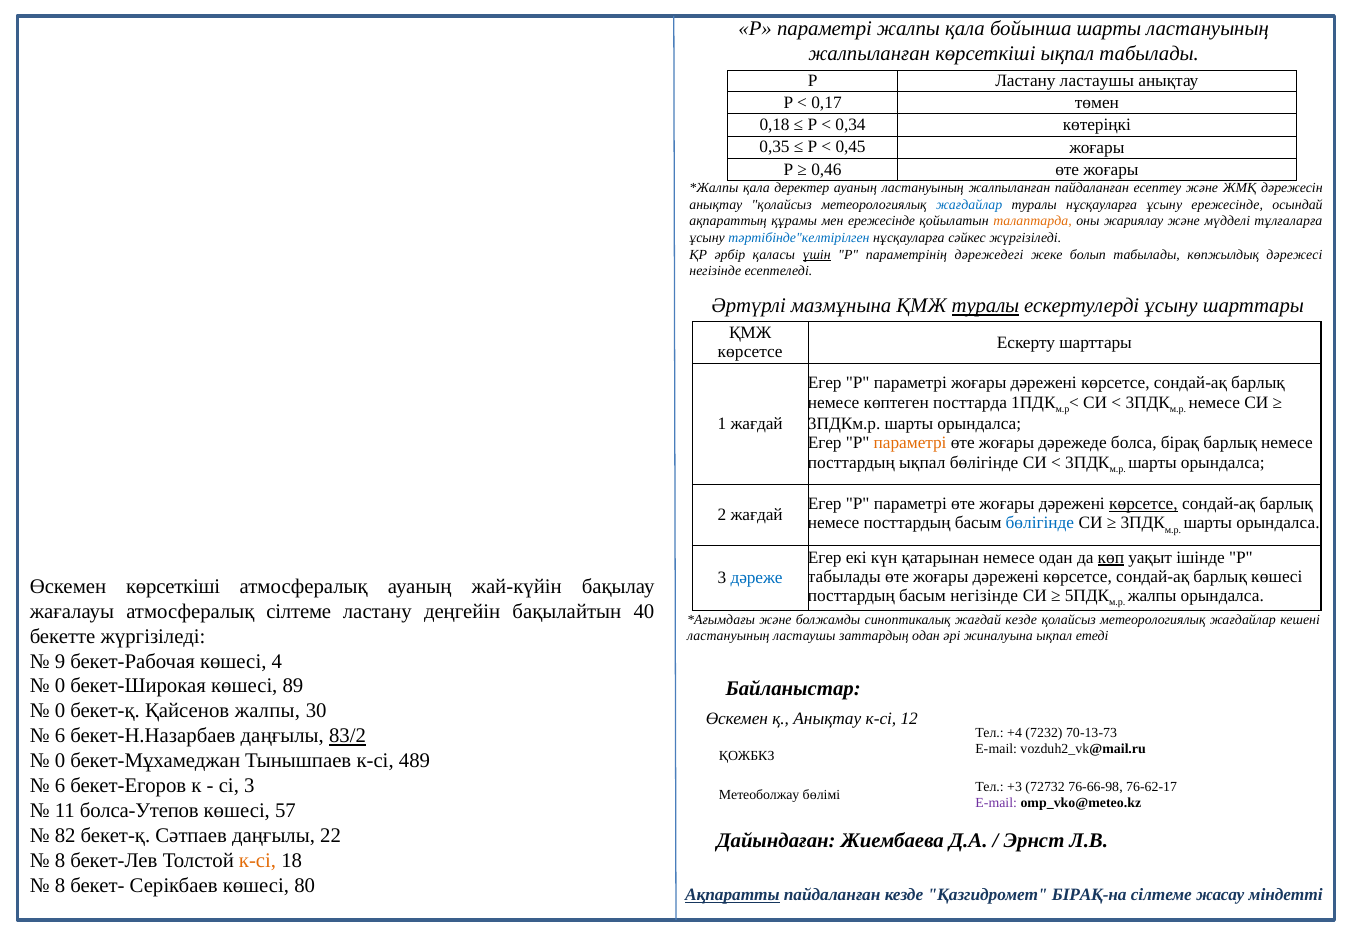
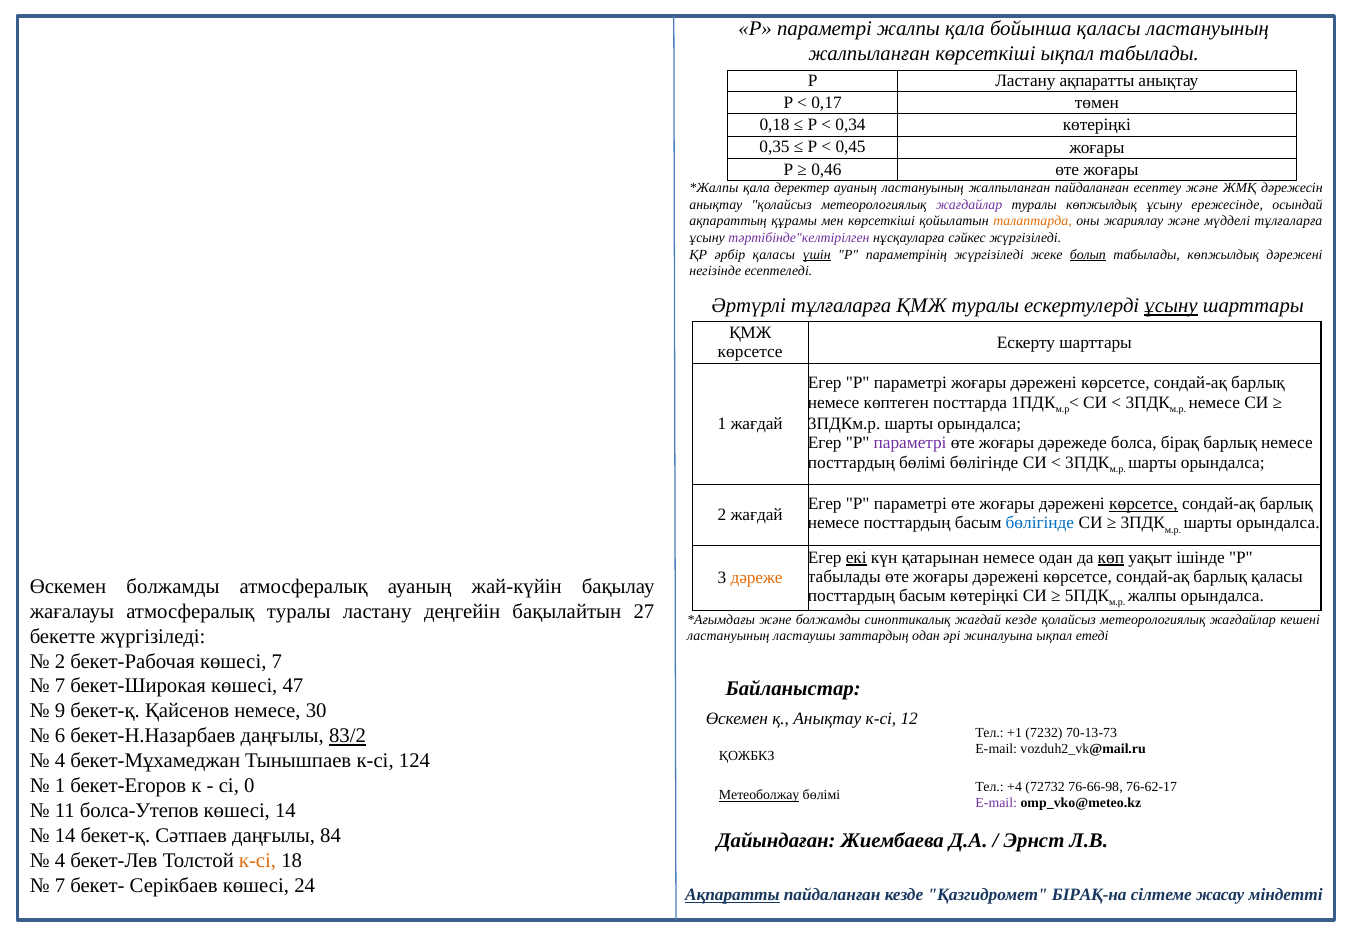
бойынша шарты: шарты -> қаласы (1109, 28)
Ластану ластаушы: ластаушы -> ақпаратты (1097, 81)
жағдайлар colour: blue -> purple (969, 205)
туралы нұсқауларға: нұсқауларға -> көпжылдық (1102, 205)
мен ережесінде: ережесінде -> көрсеткіші (882, 221)
тәртібінде"келтірілген colour: blue -> purple (799, 238)
параметрінің дәрежедегі: дәрежедегі -> жүргізіледі (989, 255)
болып underline: none -> present (1088, 255)
көпжылдық дәрежесі: дәрежесі -> дәрежені (1295, 255)
Әртүрлі мазмұнына: мазмұнына -> тұлғаларға (841, 306)
туралы underline: present -> none (986, 306)
ұсыну underline: none -> present (1171, 306)
параметрі colour: orange -> purple (910, 443)
посттардың ықпал: ықпал -> бөлімі (922, 462)
екі underline: none -> present (856, 558)
барлық көшесі: көшесі -> қаласы (1277, 577)
дәреже colour: blue -> orange (757, 578)
Өскемен көрсеткіші: көрсеткіші -> болжамды (173, 586)
басым негізінде: негізінде -> көтеріңкі (984, 596)
атмосфералық сілтеме: сілтеме -> туралы (299, 611)
40: 40 -> 27 (644, 611)
9: 9 -> 2 (60, 661)
көшесі 4: 4 -> 7 (277, 661)
0: 0 -> 7 (60, 686)
89: 89 -> 47 (293, 686)
0: 0 -> 9 (60, 711)
Қайсенов жалпы: жалпы -> немесе (267, 711)
+4: +4 -> +1 (1015, 733)
0: 0 -> 4 (60, 761)
489: 489 -> 124 (415, 761)
6: 6 -> 1 (60, 786)
сі 3: 3 -> 0 (249, 786)
+3: +3 -> +4 (1015, 787)
Метеоболжау underline: none -> present (759, 795)
көшесі 57: 57 -> 14 (285, 811)
82: 82 -> 14 (65, 836)
22: 22 -> 84 (331, 836)
8: 8 -> 4 (60, 861)
8: 8 -> 7 (60, 886)
80: 80 -> 24 (305, 886)
